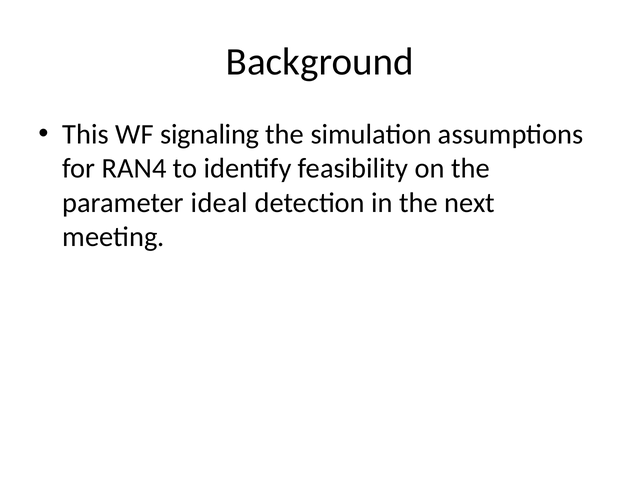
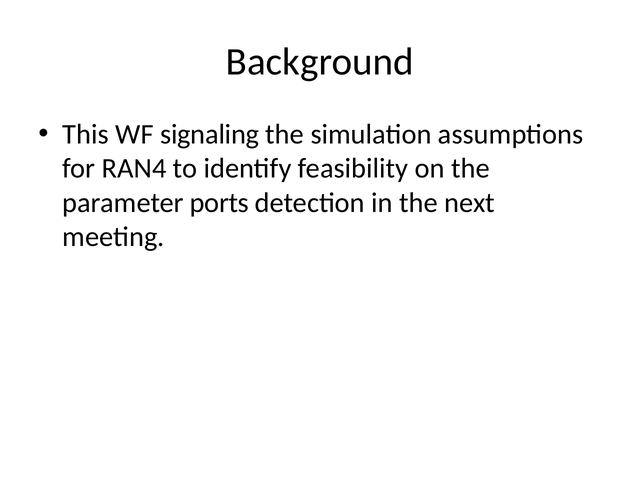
ideal: ideal -> ports (219, 203)
